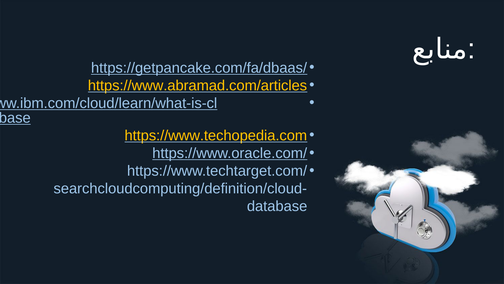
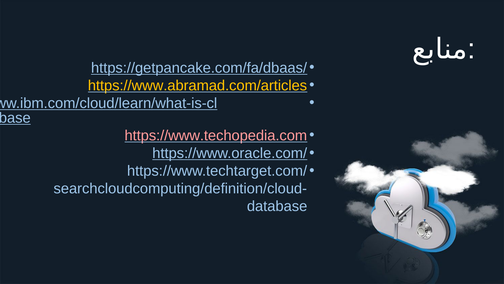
https://www.techopedia.com colour: yellow -> pink (216, 135)
